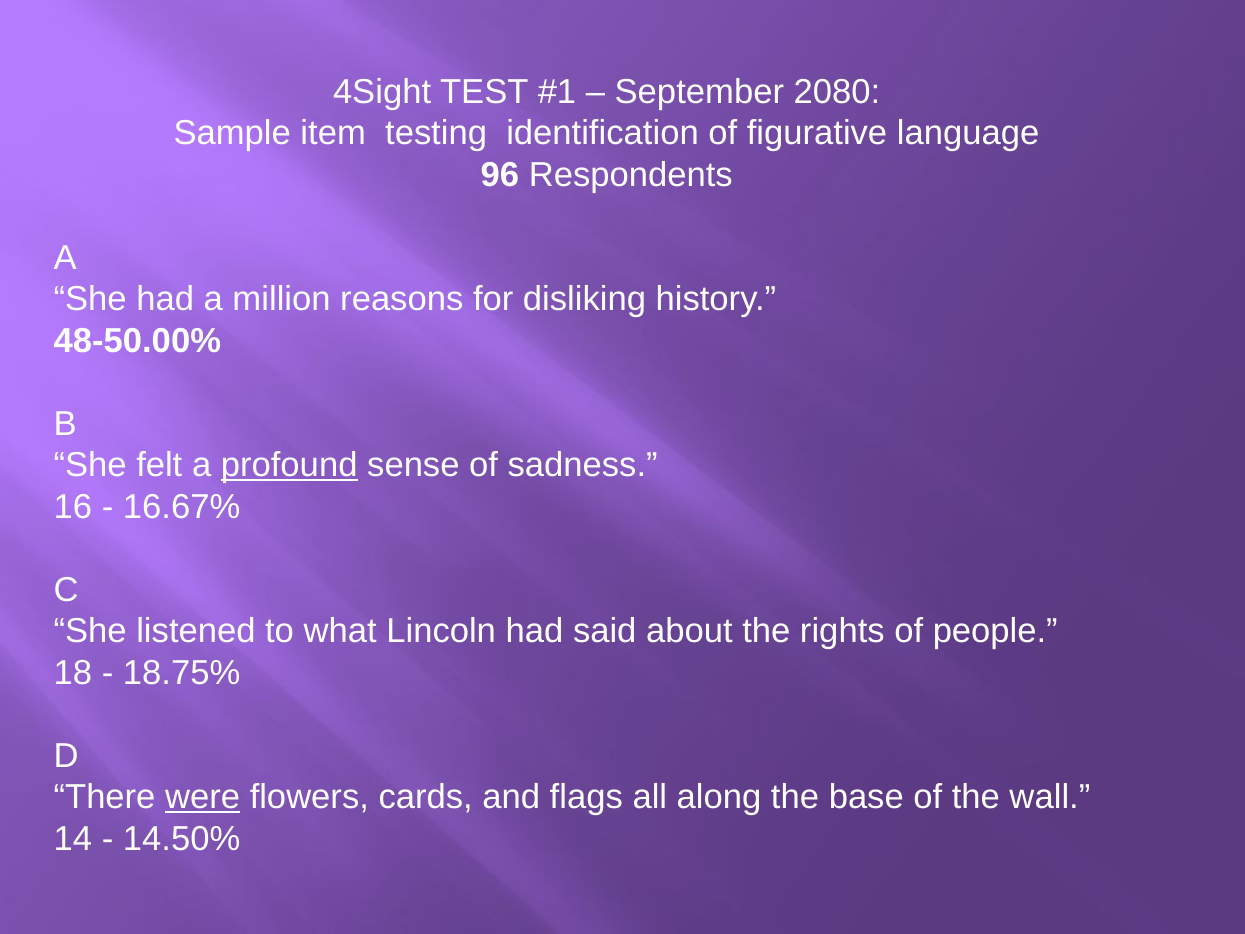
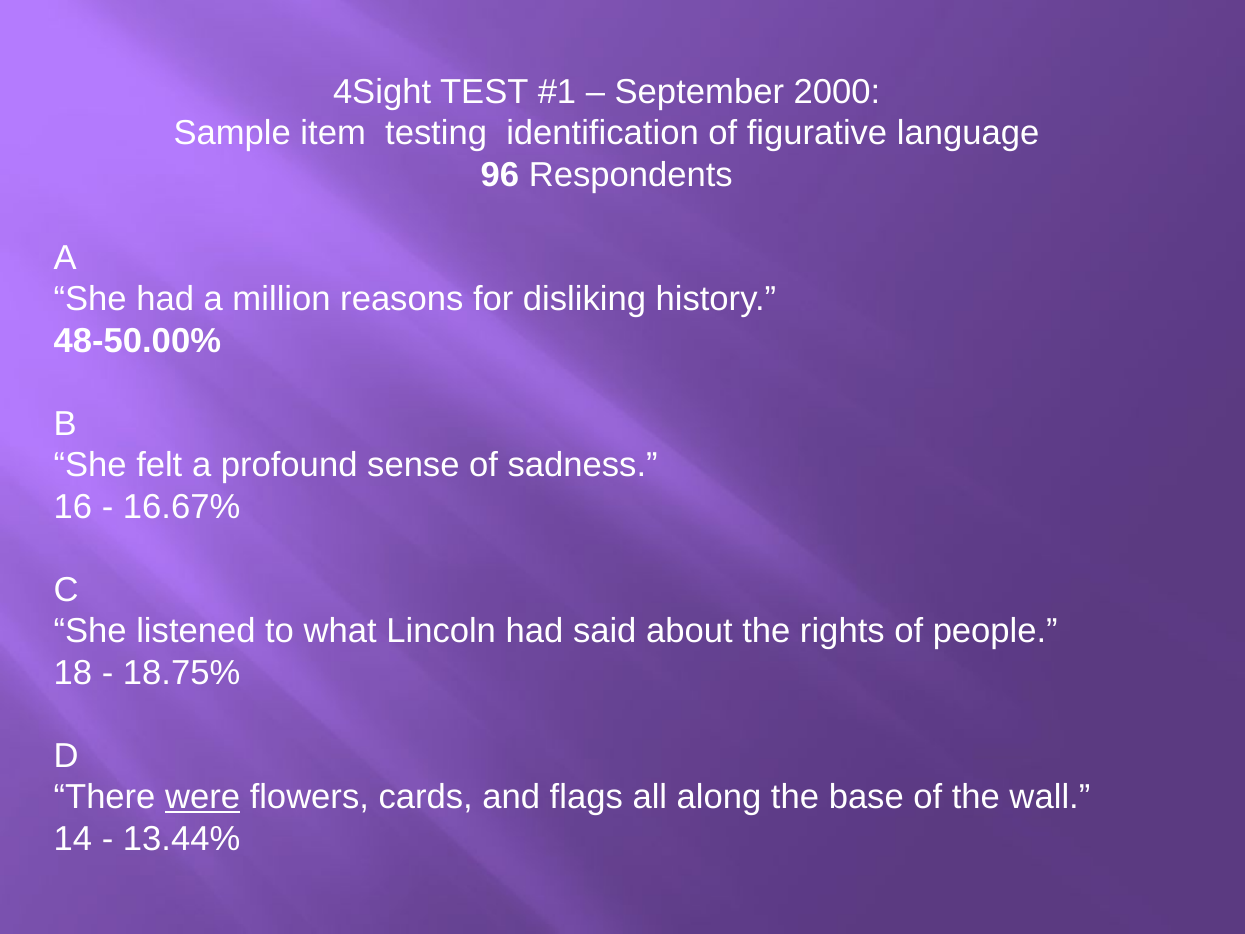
2080: 2080 -> 2000 (837, 92)
profound underline: present -> none (289, 465)
14.50%: 14.50% -> 13.44% (182, 839)
